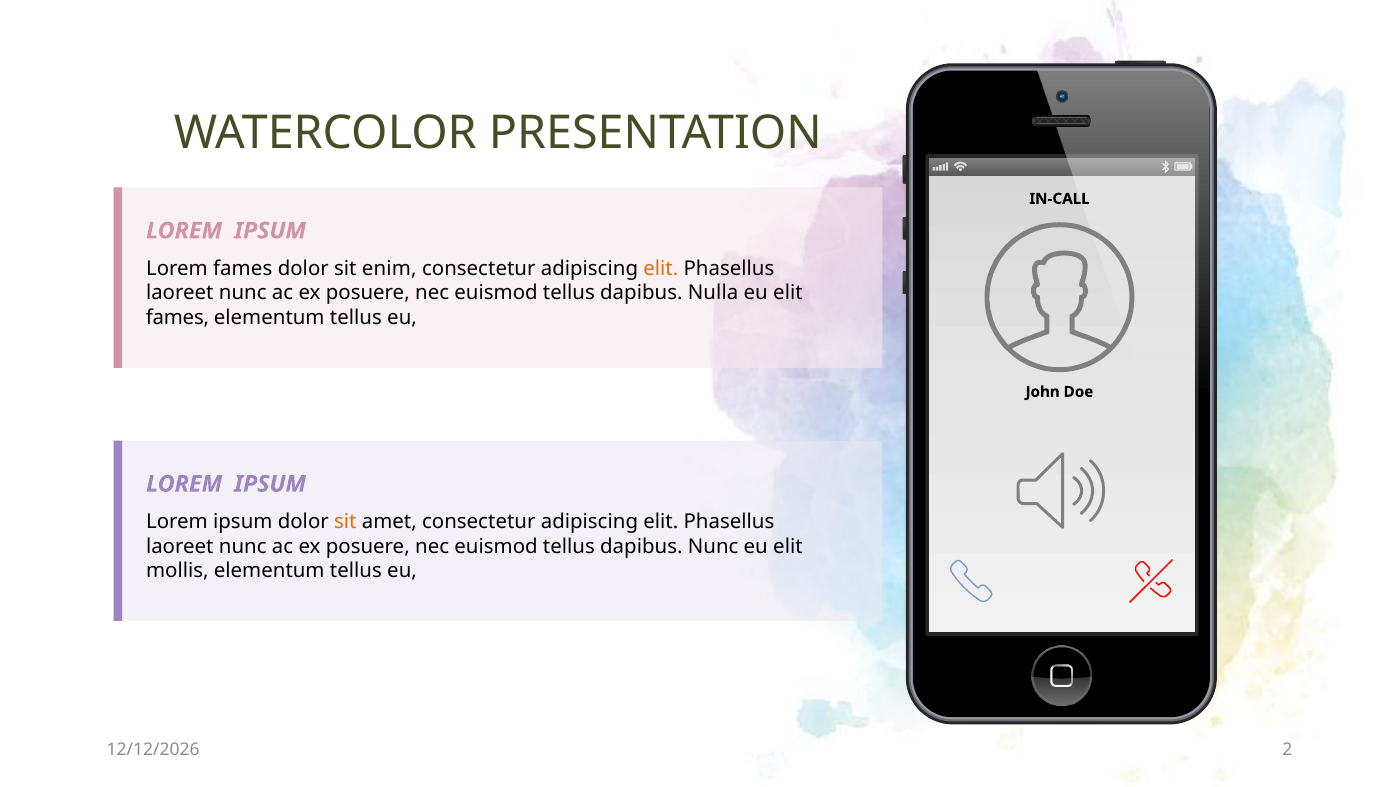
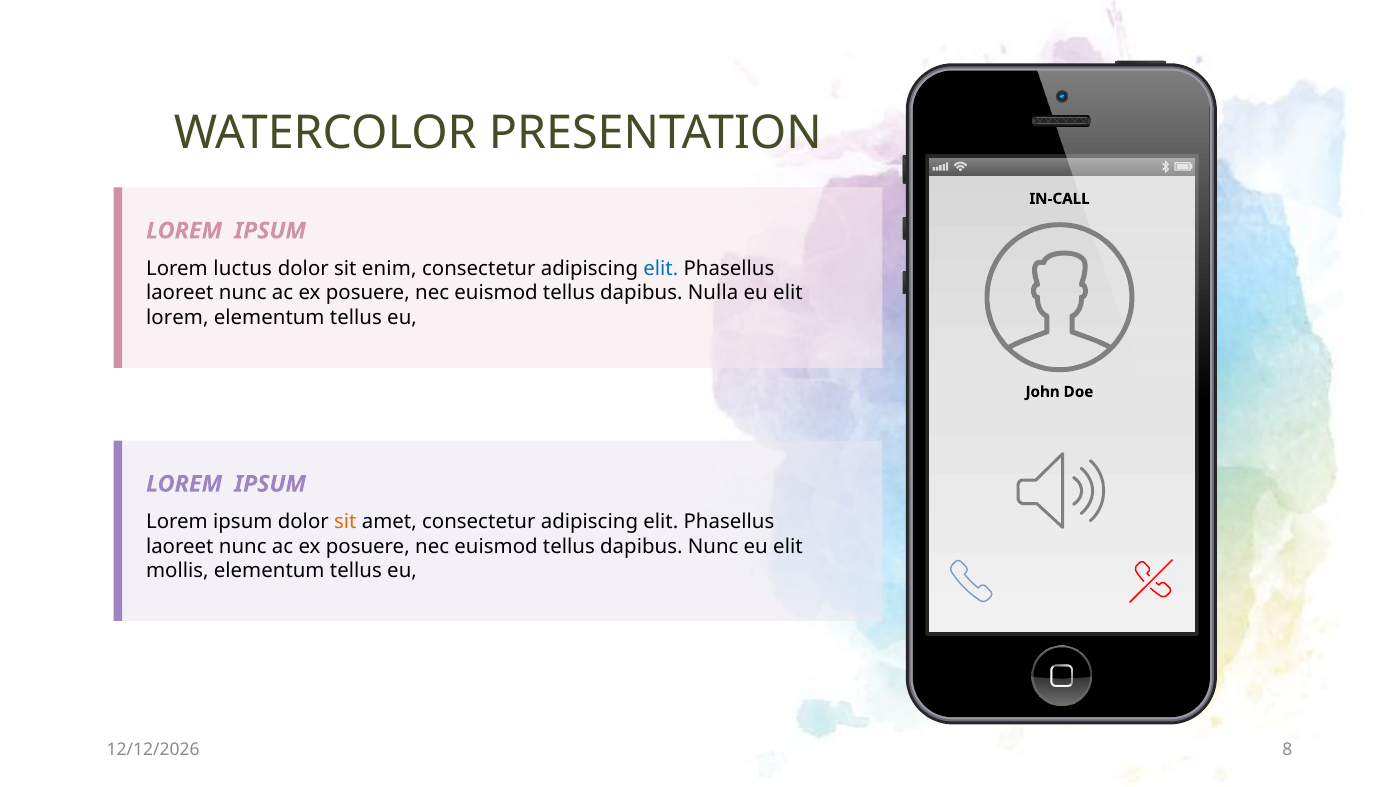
Lorem fames: fames -> luctus (243, 269)
elit colour: orange -> blue (661, 269)
fames: fames -> lorem (177, 317)
2: 2 -> 8 (1287, 750)
